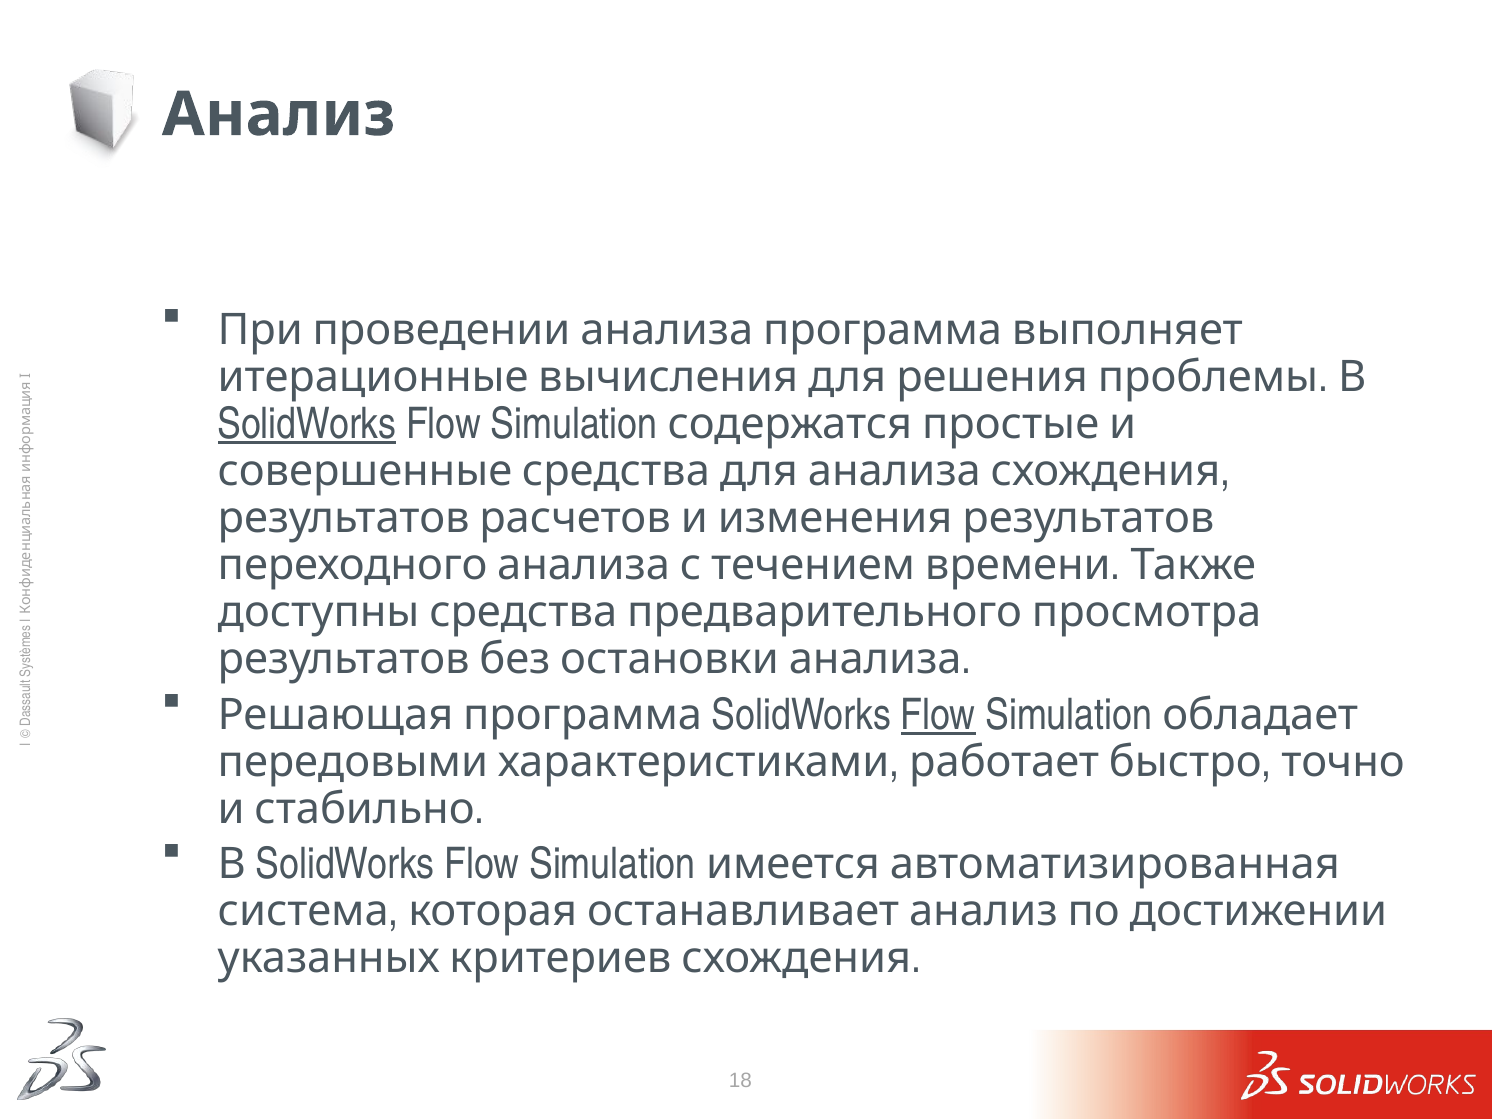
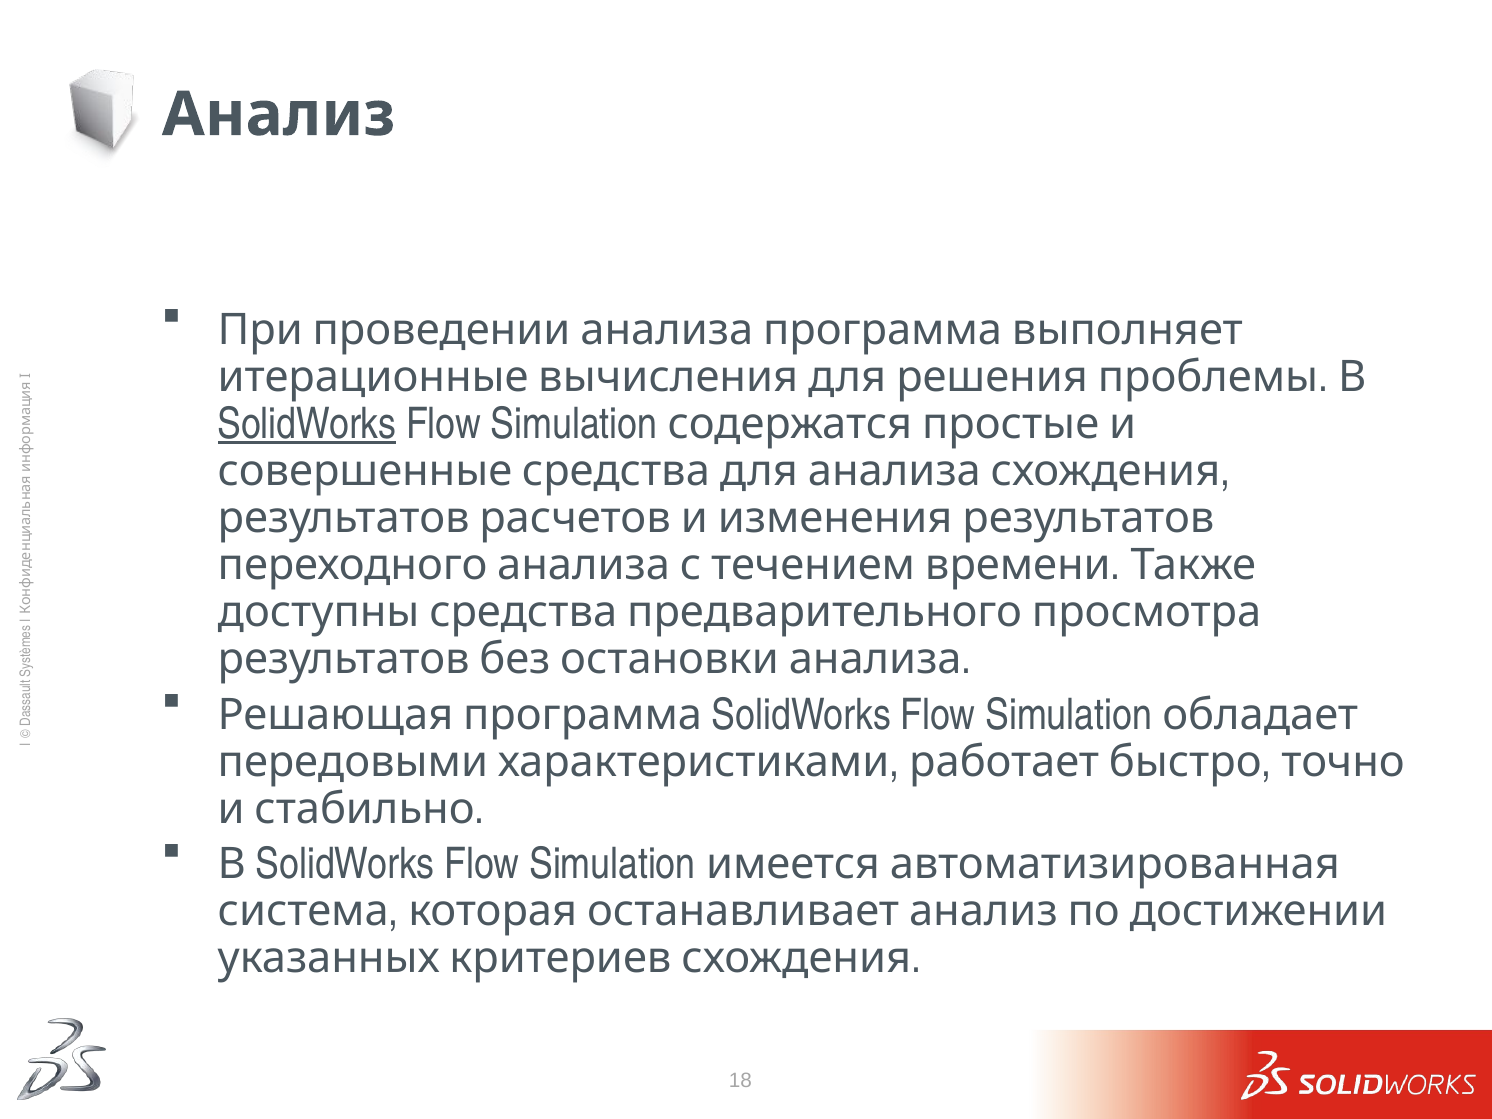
Flow underline: present -> none (938, 715)
